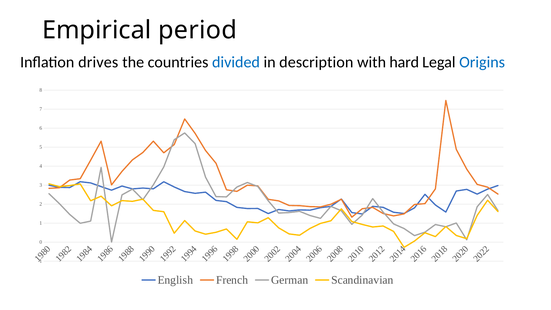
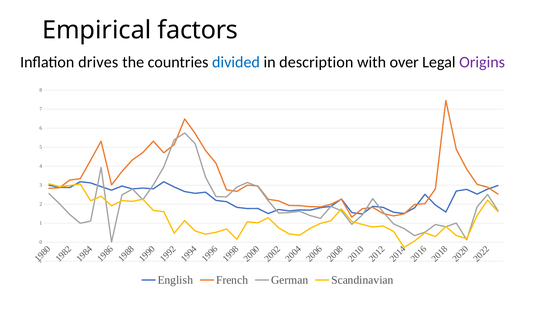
period: period -> factors (198, 30)
hard: hard -> over (404, 62)
Origins colour: blue -> purple (482, 62)
